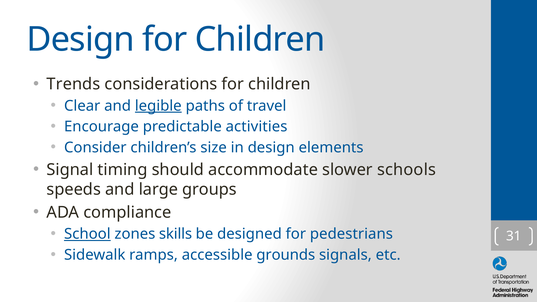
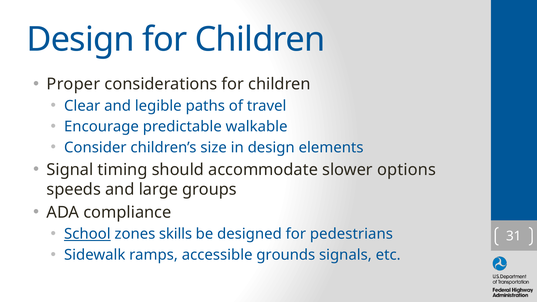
Trends: Trends -> Proper (73, 84)
legible underline: present -> none (158, 106)
activities: activities -> walkable (257, 127)
schools: schools -> options (407, 170)
